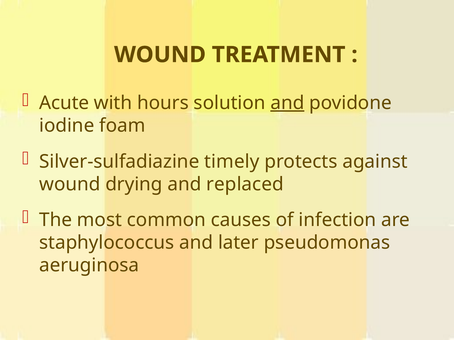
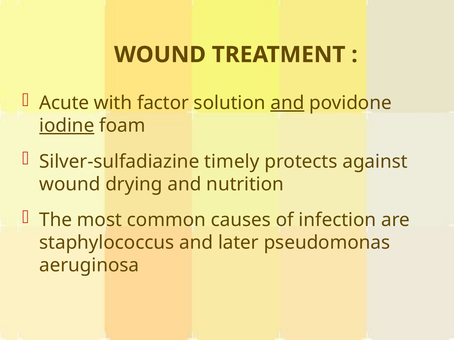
hours: hours -> factor (163, 103)
iodine underline: none -> present (67, 126)
replaced: replaced -> nutrition (245, 184)
